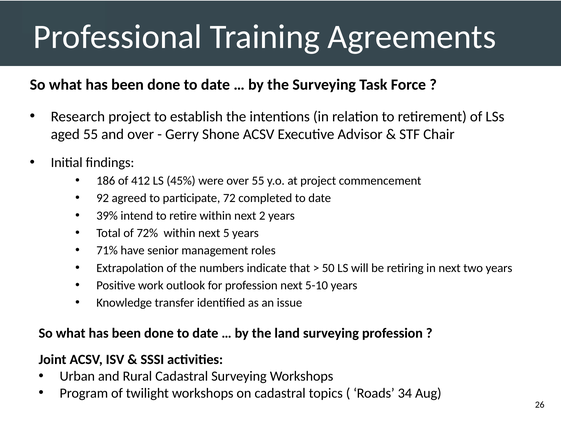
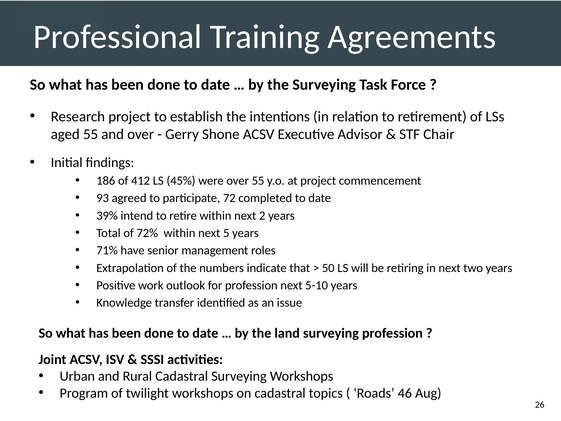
92: 92 -> 93 (103, 198)
34: 34 -> 46 (405, 393)
